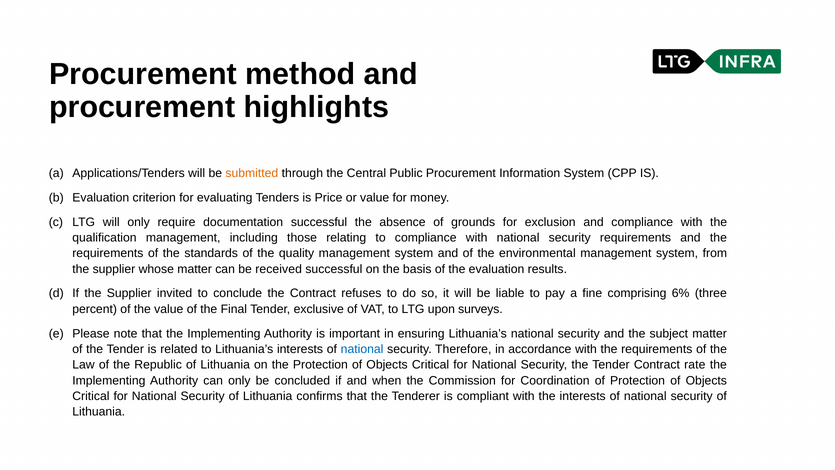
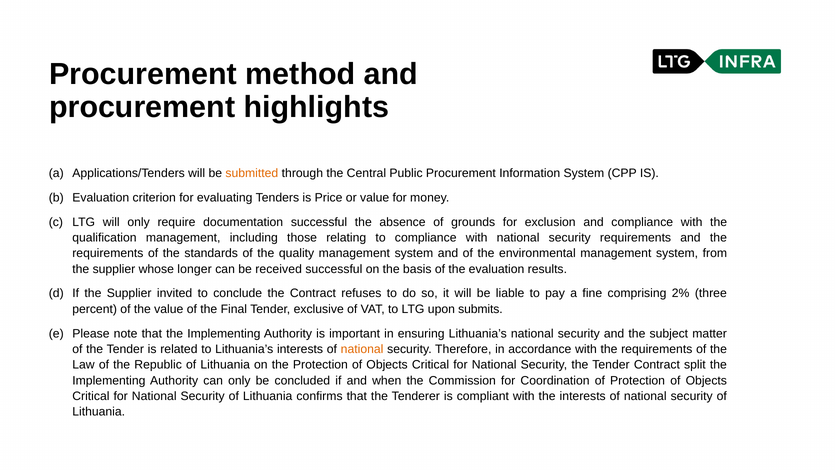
whose matter: matter -> longer (195, 269)
6%: 6% -> 2% (681, 293)
surveys: surveys -> submits (480, 309)
national colour: blue -> orange (362, 349)
rate: rate -> split (695, 365)
